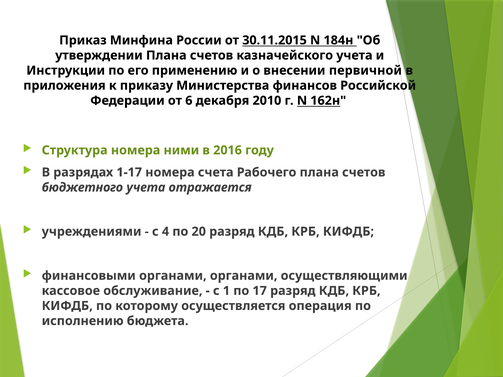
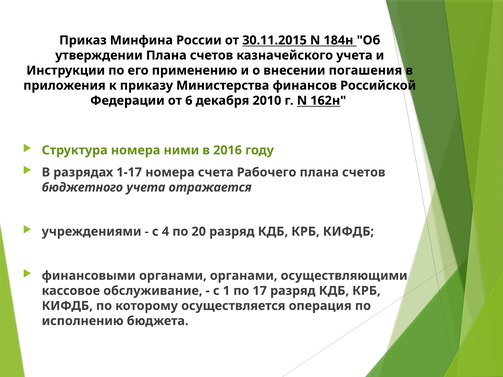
первичной: первичной -> погашения (365, 70)
